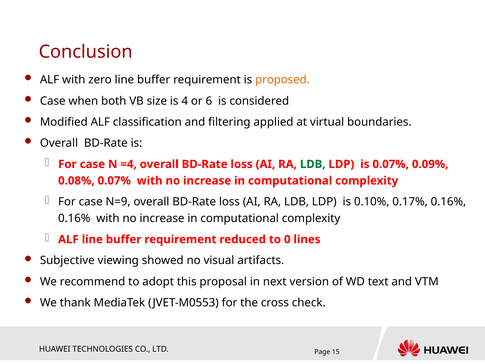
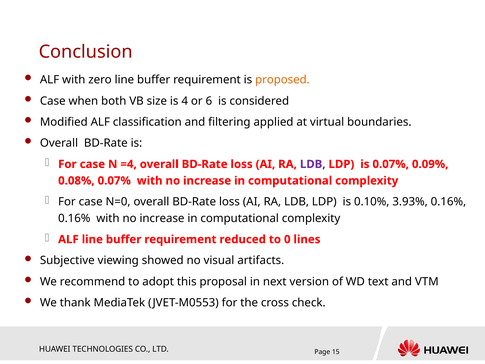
LDB colour: green -> purple (313, 164)
N=9: N=9 -> N=0 (118, 202)
0.17%: 0.17% -> 3.93% (410, 202)
